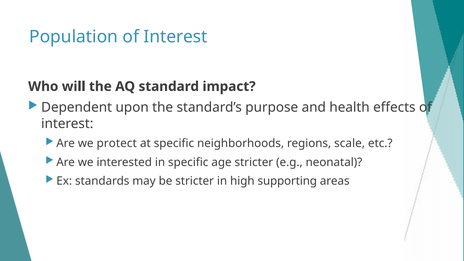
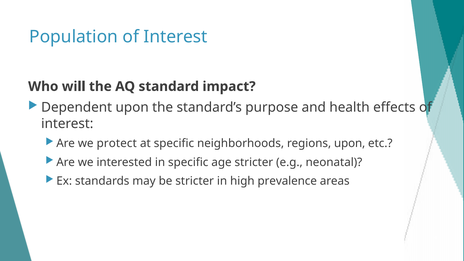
regions scale: scale -> upon (350, 143)
supporting: supporting -> prevalence (287, 181)
